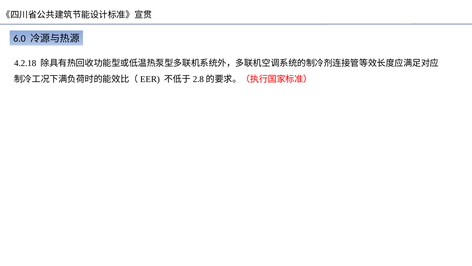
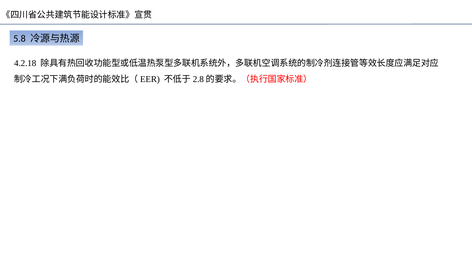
6.0: 6.0 -> 5.8 (20, 38)
